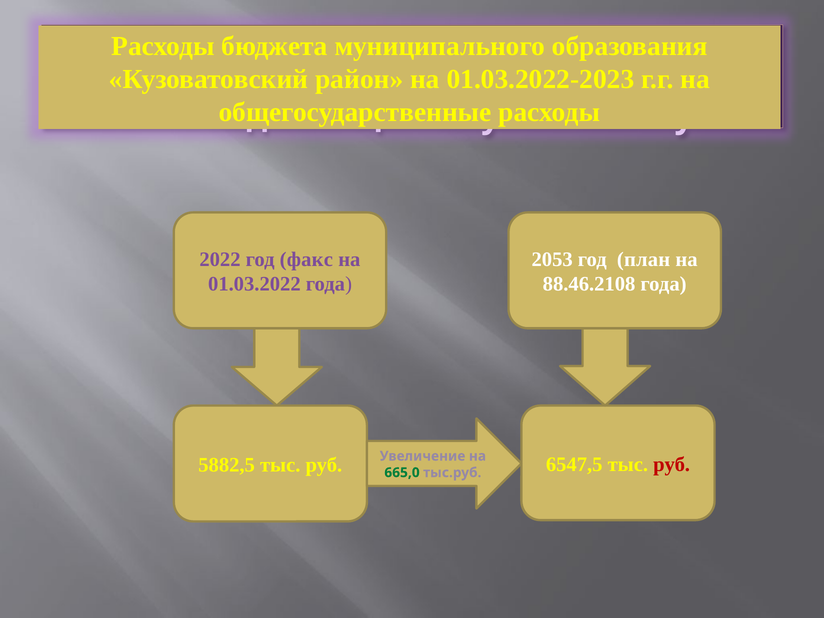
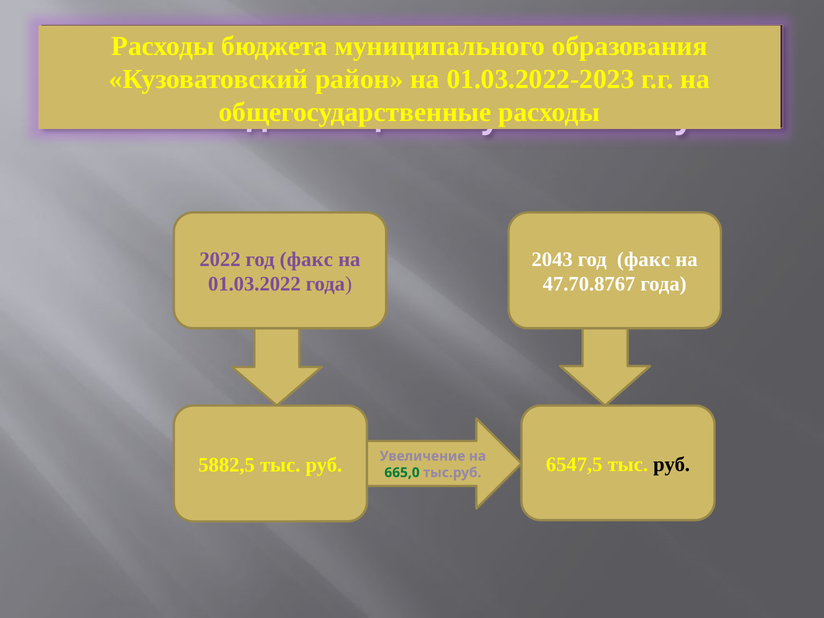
2053: 2053 -> 2043 (552, 259)
план: план -> факс (644, 259)
88.46.2108: 88.46.2108 -> 47.70.8767 (589, 284)
руб colour: red -> black (672, 464)
